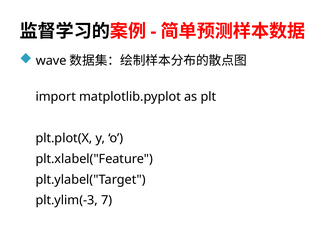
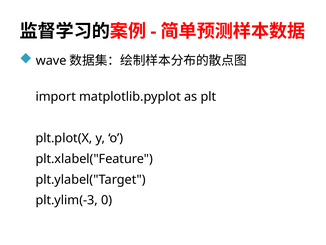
7: 7 -> 0 (107, 200)
